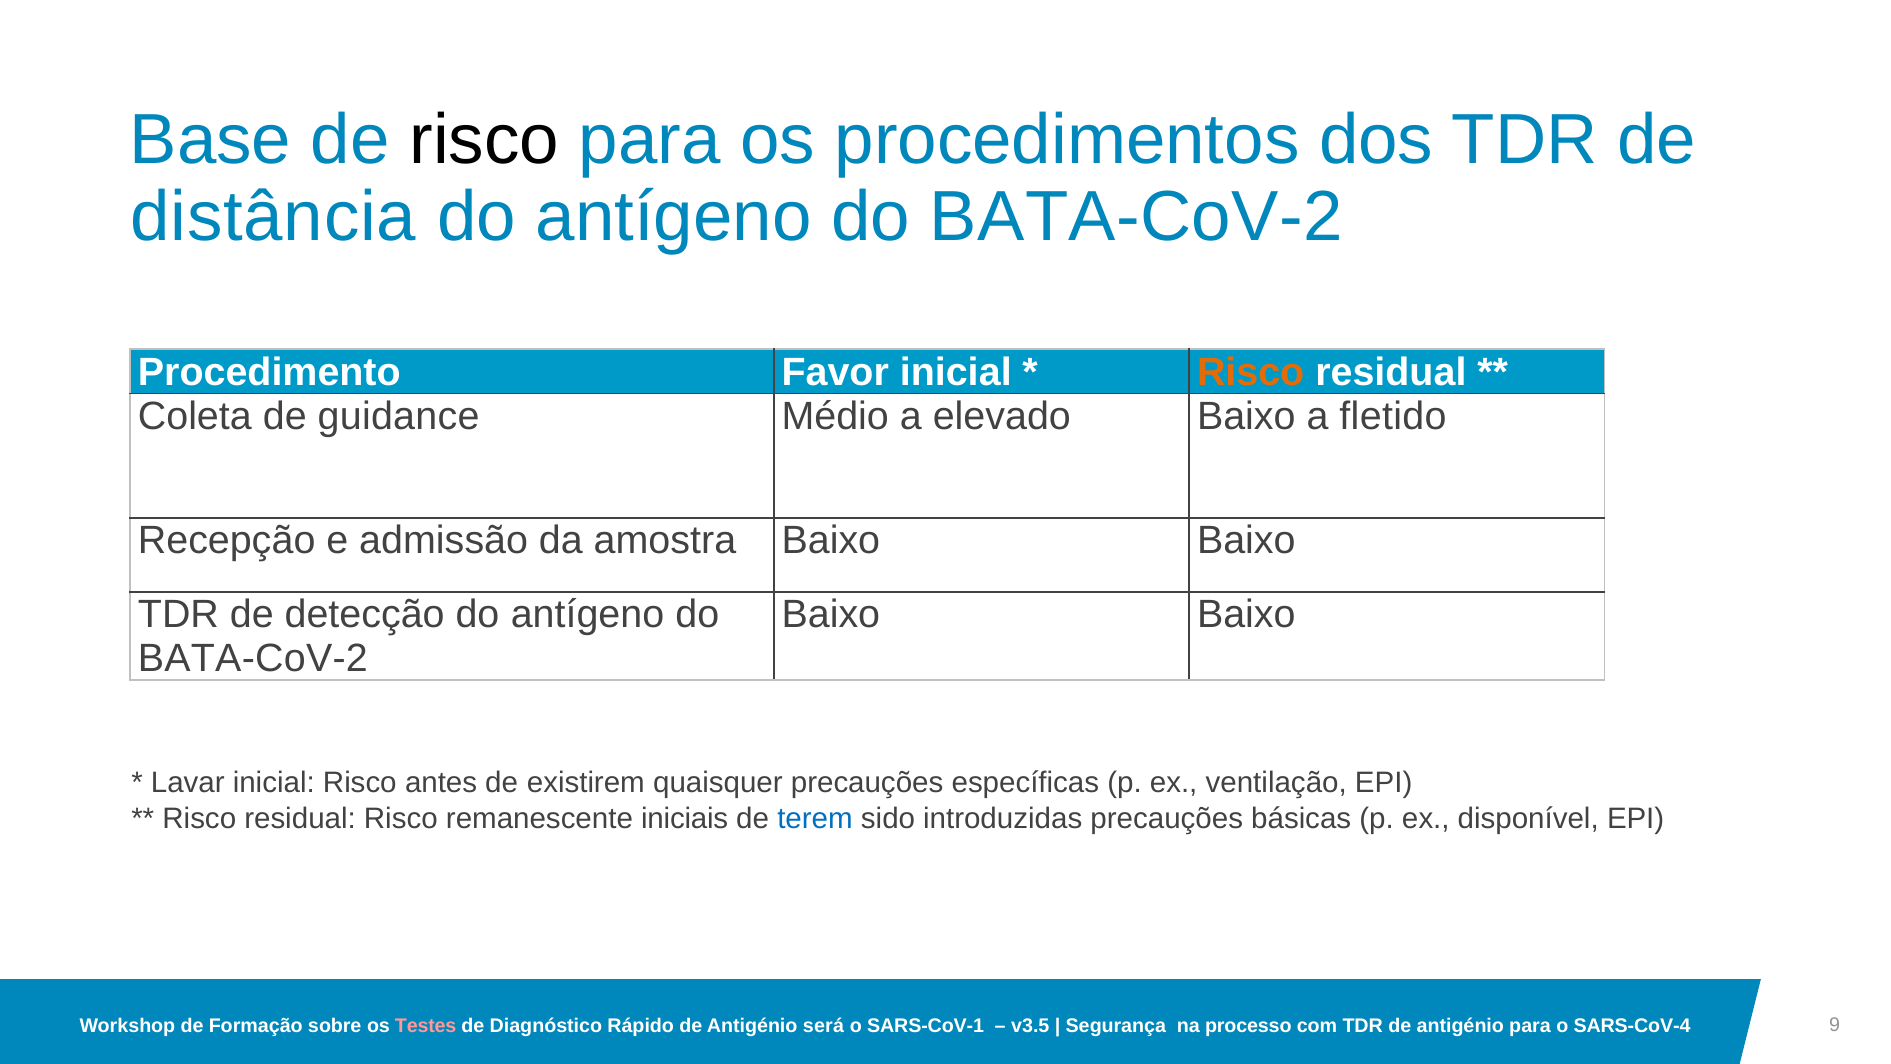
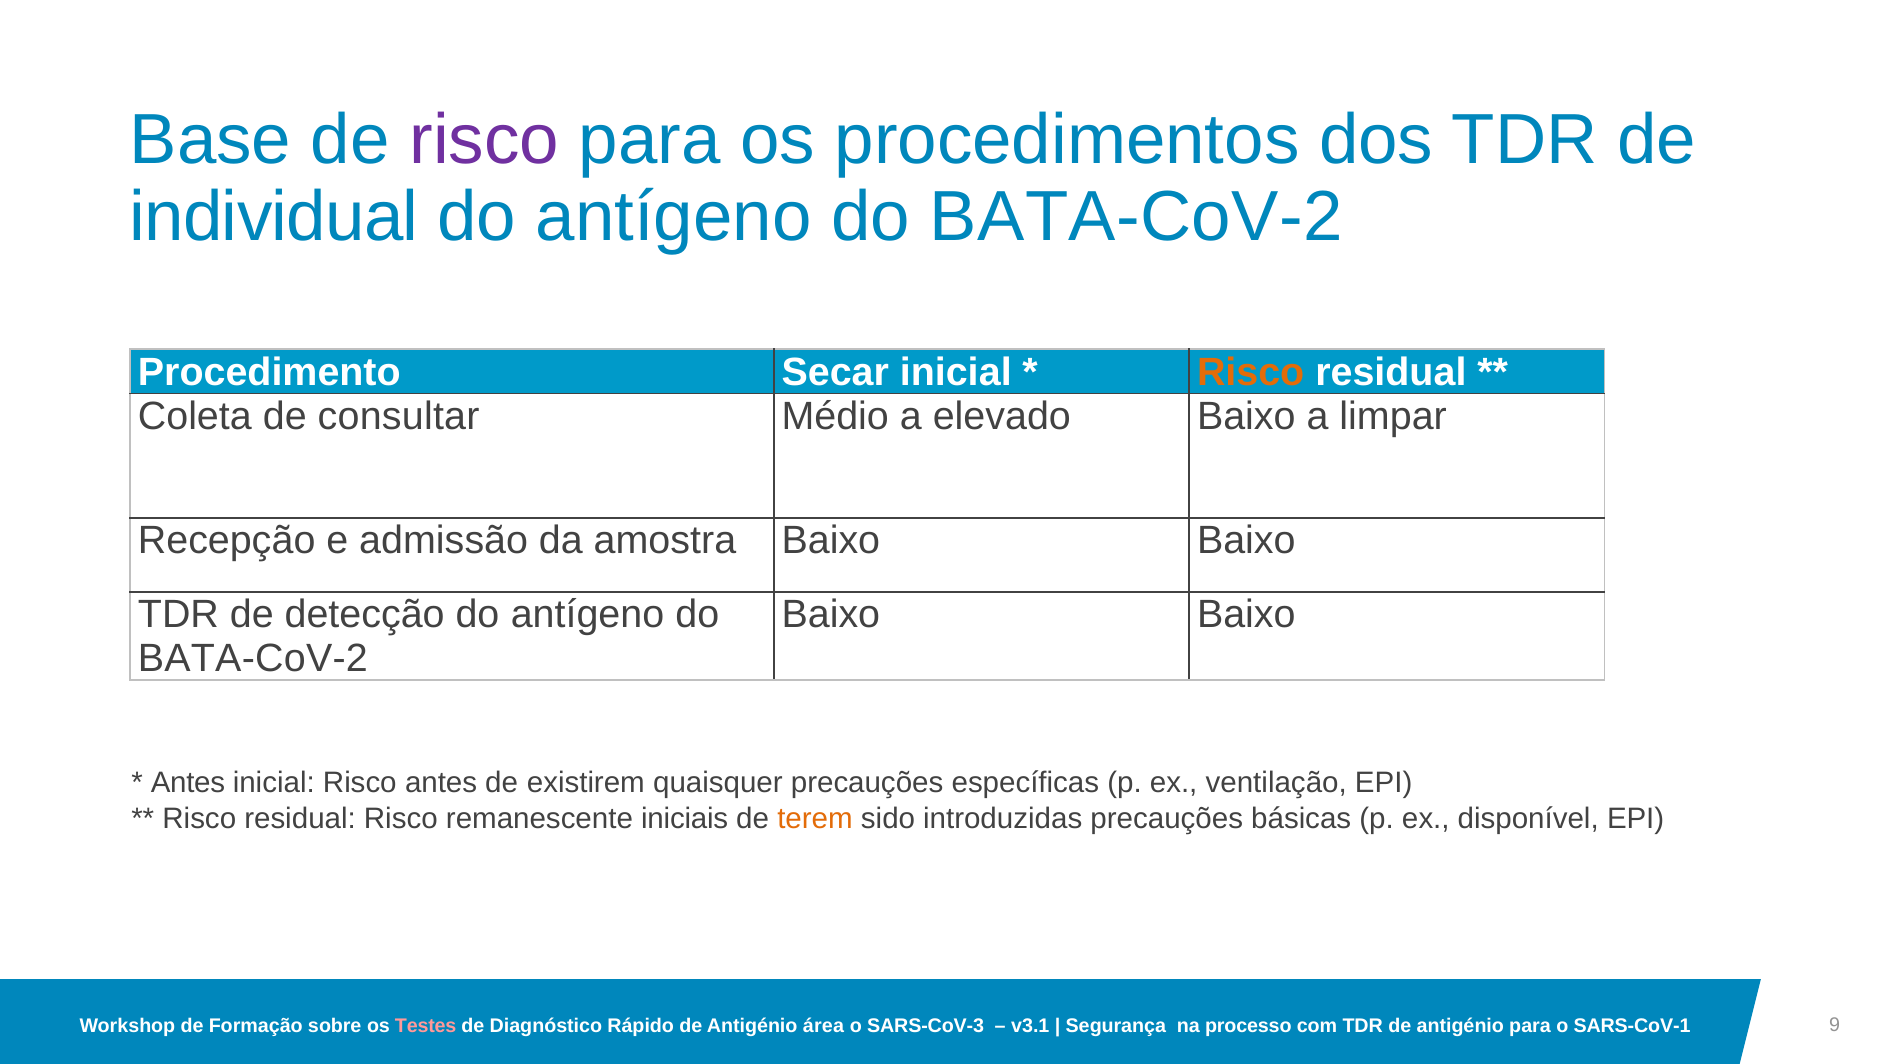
risco colour: black -> purple (484, 140)
distância: distância -> individual (274, 217)
Favor: Favor -> Secar (835, 372)
guidance: guidance -> consultar (399, 416)
fletido: fletido -> limpar (1393, 416)
Lavar: Lavar -> Antes (188, 783)
terem colour: blue -> orange (815, 818)
será: será -> área (823, 1026)
SARS-CoV-1: SARS-CoV-1 -> SARS-CoV-3 (926, 1026)
v3.5: v3.5 -> v3.1 (1030, 1026)
SARS-CoV-4: SARS-CoV-4 -> SARS-CoV-1 (1632, 1026)
